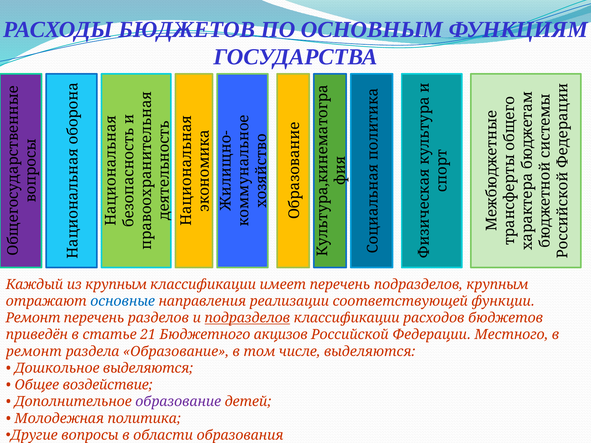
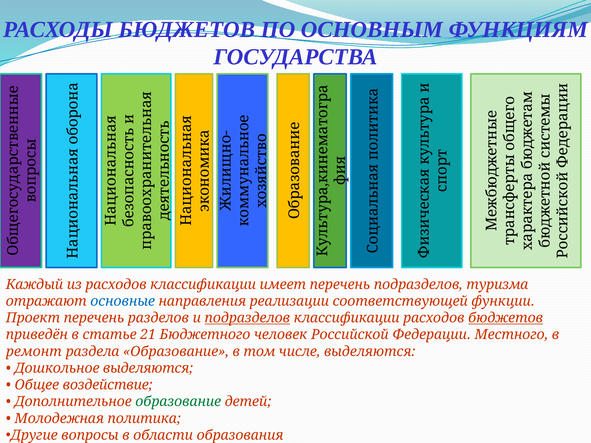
из крупным: крупным -> расходов (116, 285)
подразделов крупным: крупным -> туризма (497, 285)
Ремонт: Ремонт -> Проект (33, 318)
бюджетов underline: none -> present (506, 318)
акцизов: акцизов -> человек (281, 335)
образование colour: purple -> green (178, 402)
